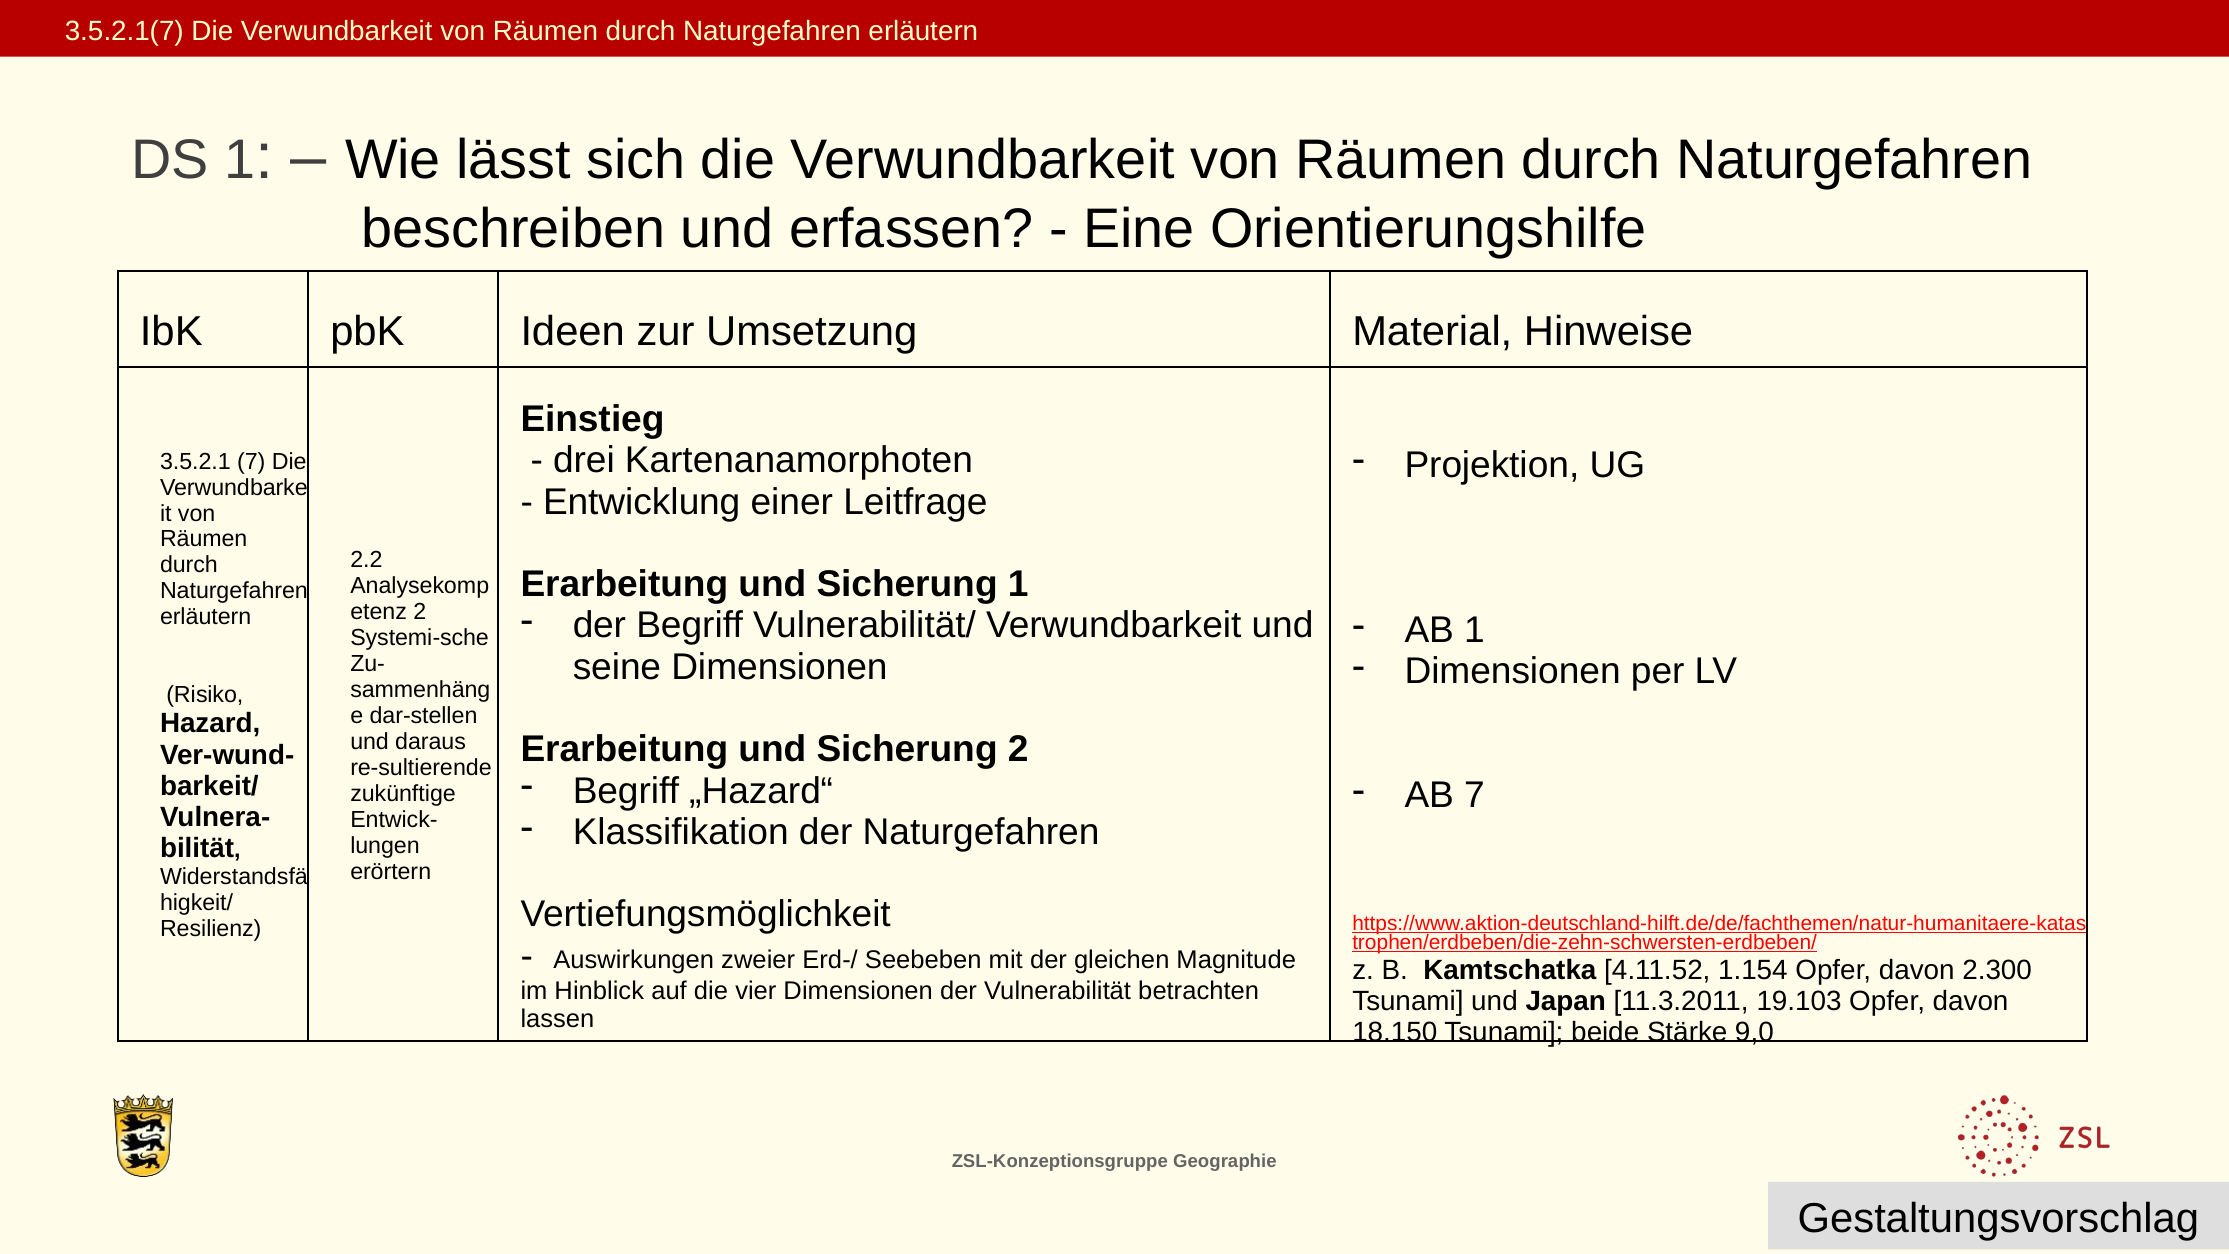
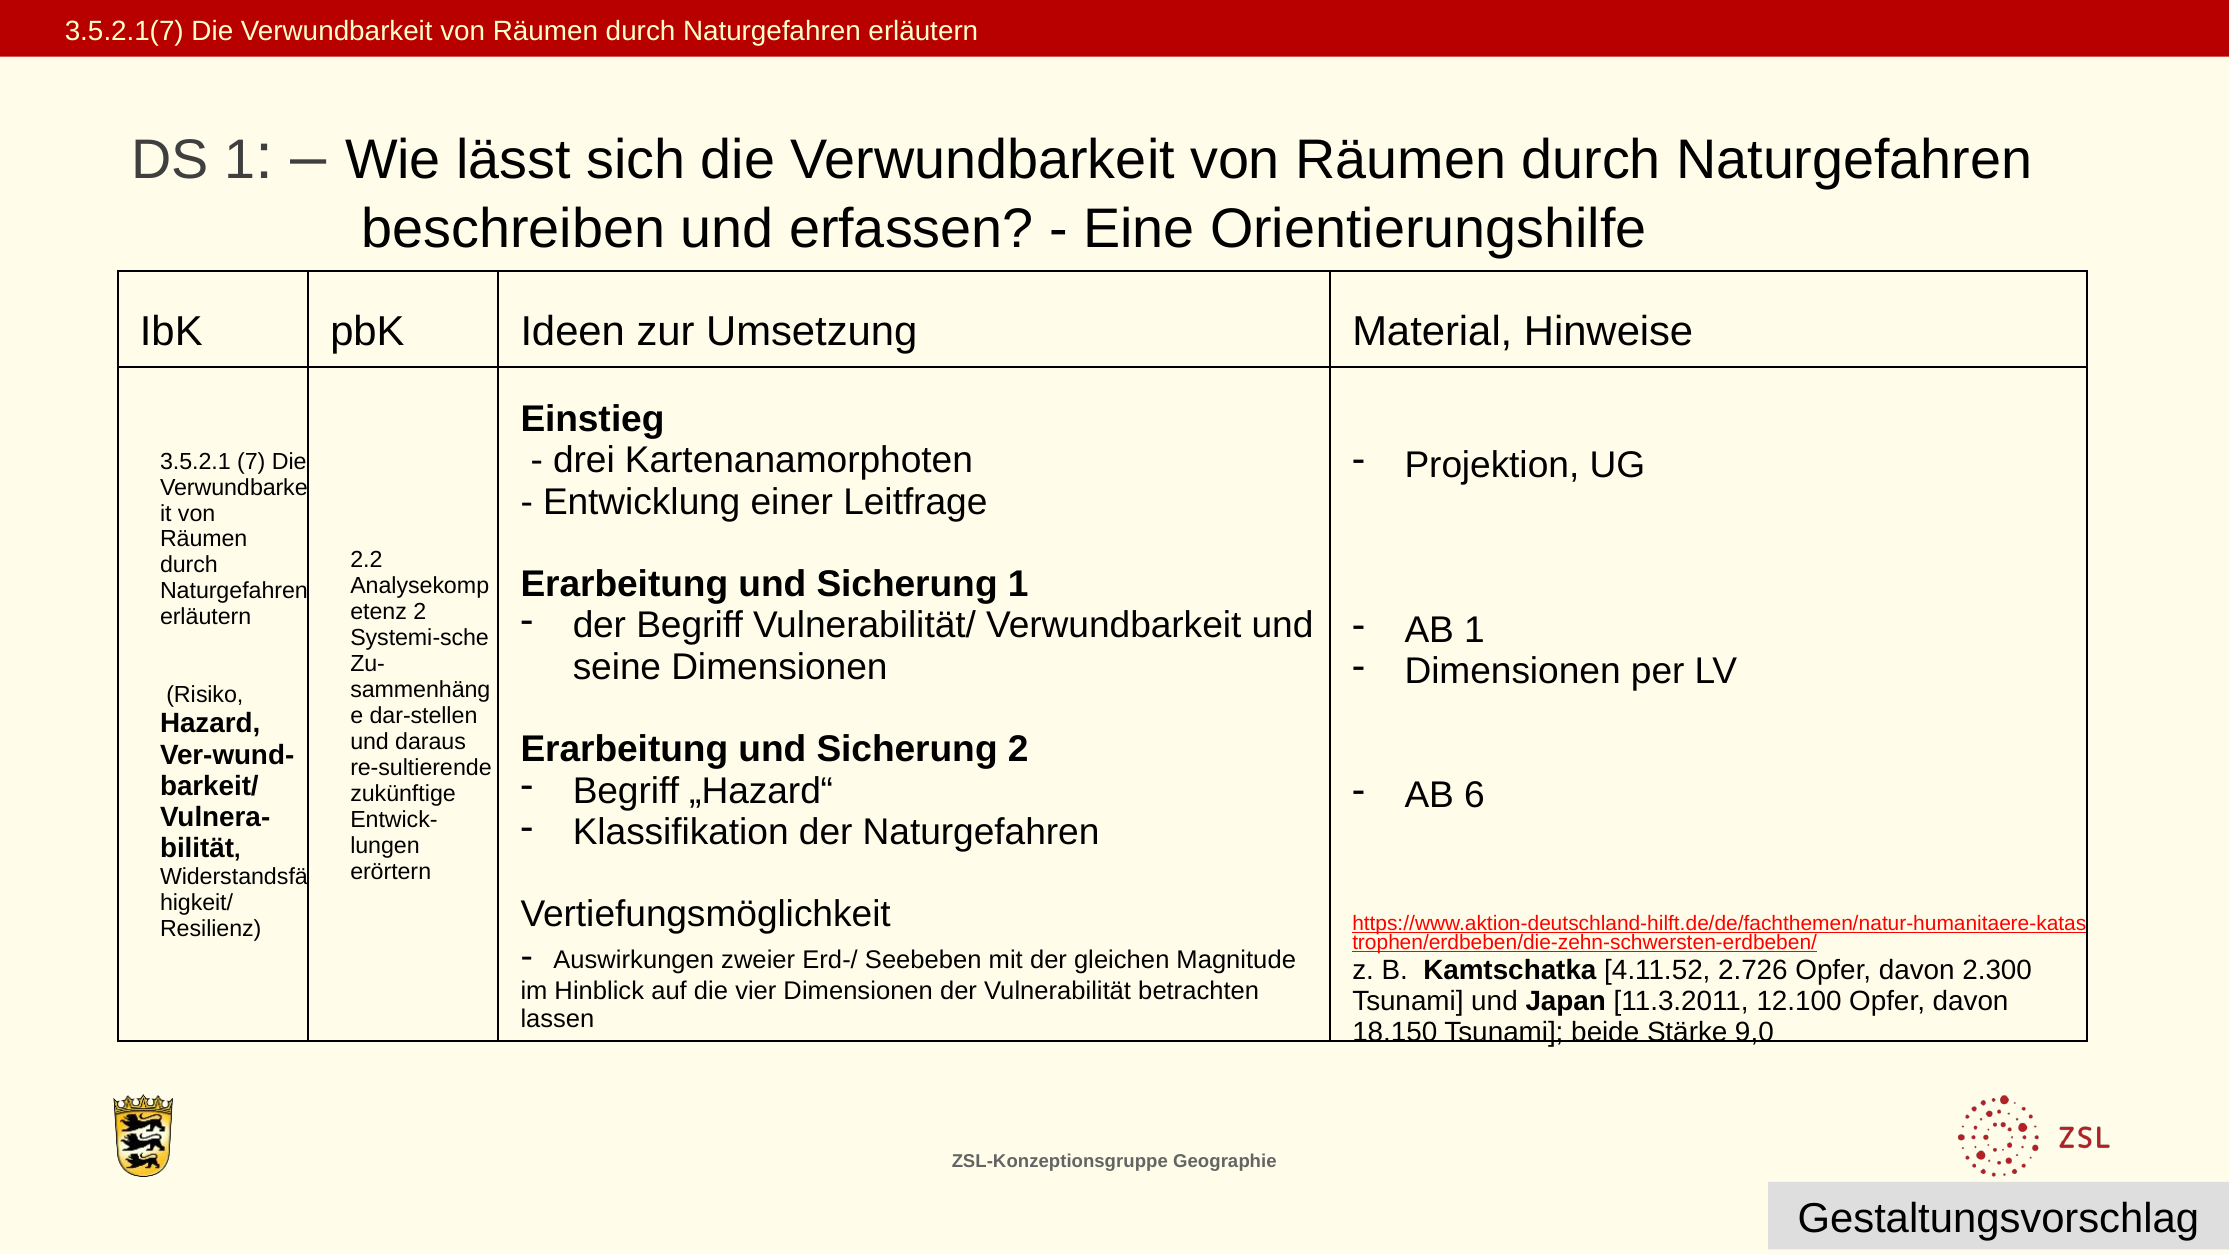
AB 7: 7 -> 6 (1474, 795)
1.154: 1.154 -> 2.726 (1753, 970)
19.103: 19.103 -> 12.100 (1799, 1001)
